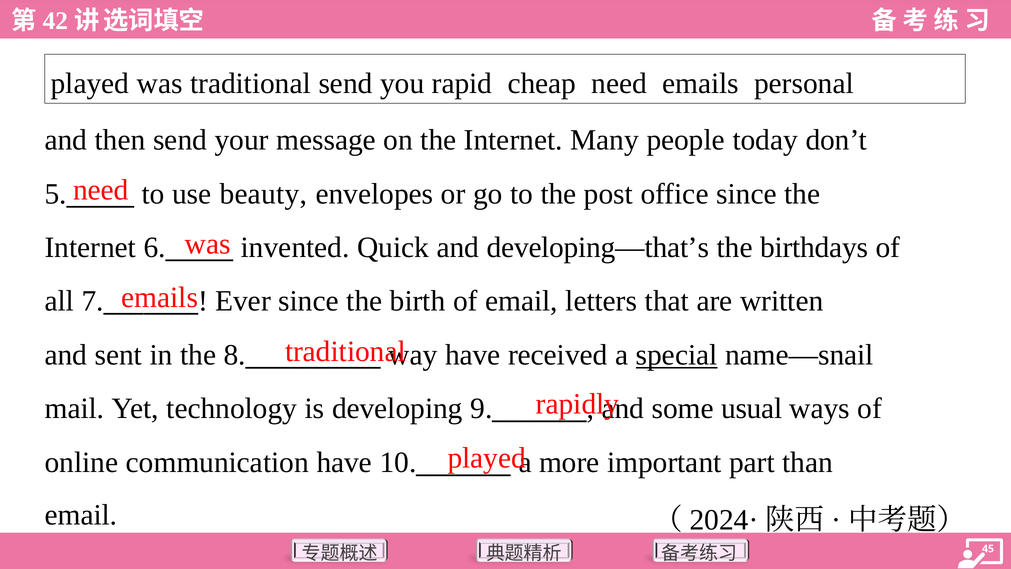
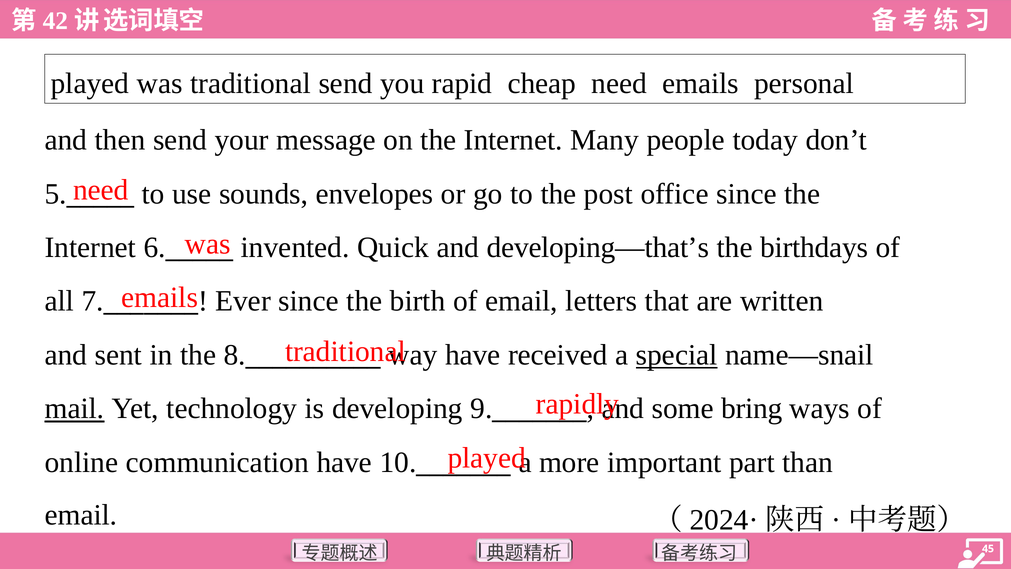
beauty: beauty -> sounds (264, 194)
mail underline: none -> present (75, 408)
usual: usual -> bring (752, 408)
